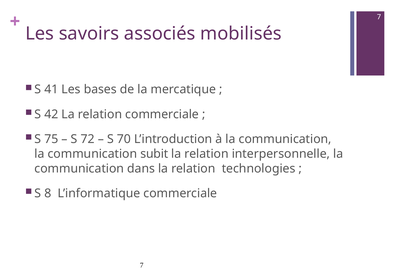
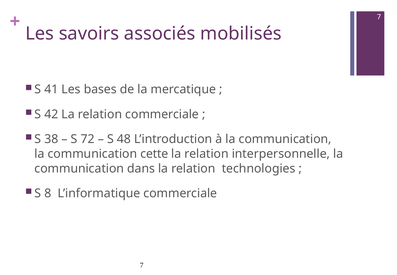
75: 75 -> 38 (51, 139)
70: 70 -> 48 (124, 139)
subit: subit -> cette (154, 154)
